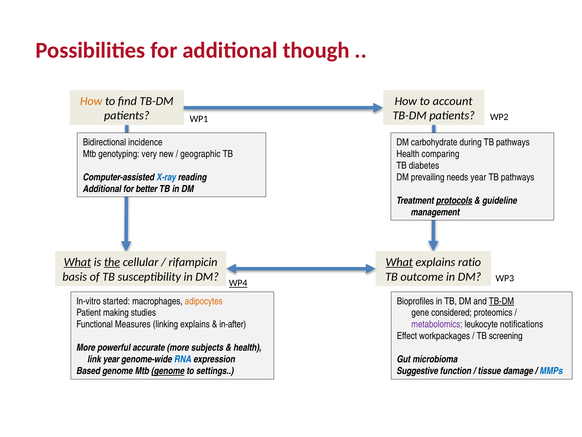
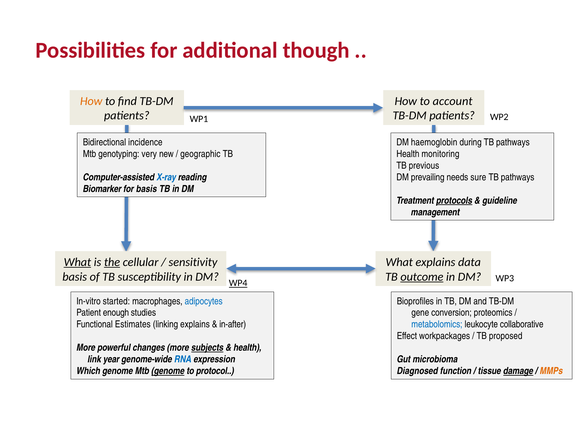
carbohydrate: carbohydrate -> haemoglobin (434, 142)
comparing: comparing -> monitoring (440, 154)
diabetes: diabetes -> previous (424, 165)
needs year: year -> sure (478, 177)
Additional: Additional -> Biomarker (102, 189)
for better: better -> basis (146, 189)
rifampicin: rifampicin -> sensitivity (193, 262)
What underline: present -> none (399, 262)
ratio: ratio -> data (469, 262)
outcome underline: none -> present (422, 276)
adipocytes colour: orange -> blue (204, 301)
TB-DM underline: present -> none (501, 301)
making: making -> enough (116, 312)
considered: considered -> conversion (451, 312)
Measures: Measures -> Estimates (133, 324)
metabolomics colour: purple -> blue (437, 324)
notifications: notifications -> collaborative (522, 324)
screening: screening -> proposed (506, 336)
accurate: accurate -> changes (149, 347)
subjects underline: none -> present (207, 347)
Based: Based -> Which (88, 371)
settings: settings -> protocol (215, 371)
Suggestive: Suggestive -> Diagnosed (417, 371)
damage underline: none -> present (518, 371)
MMPs colour: blue -> orange (551, 371)
